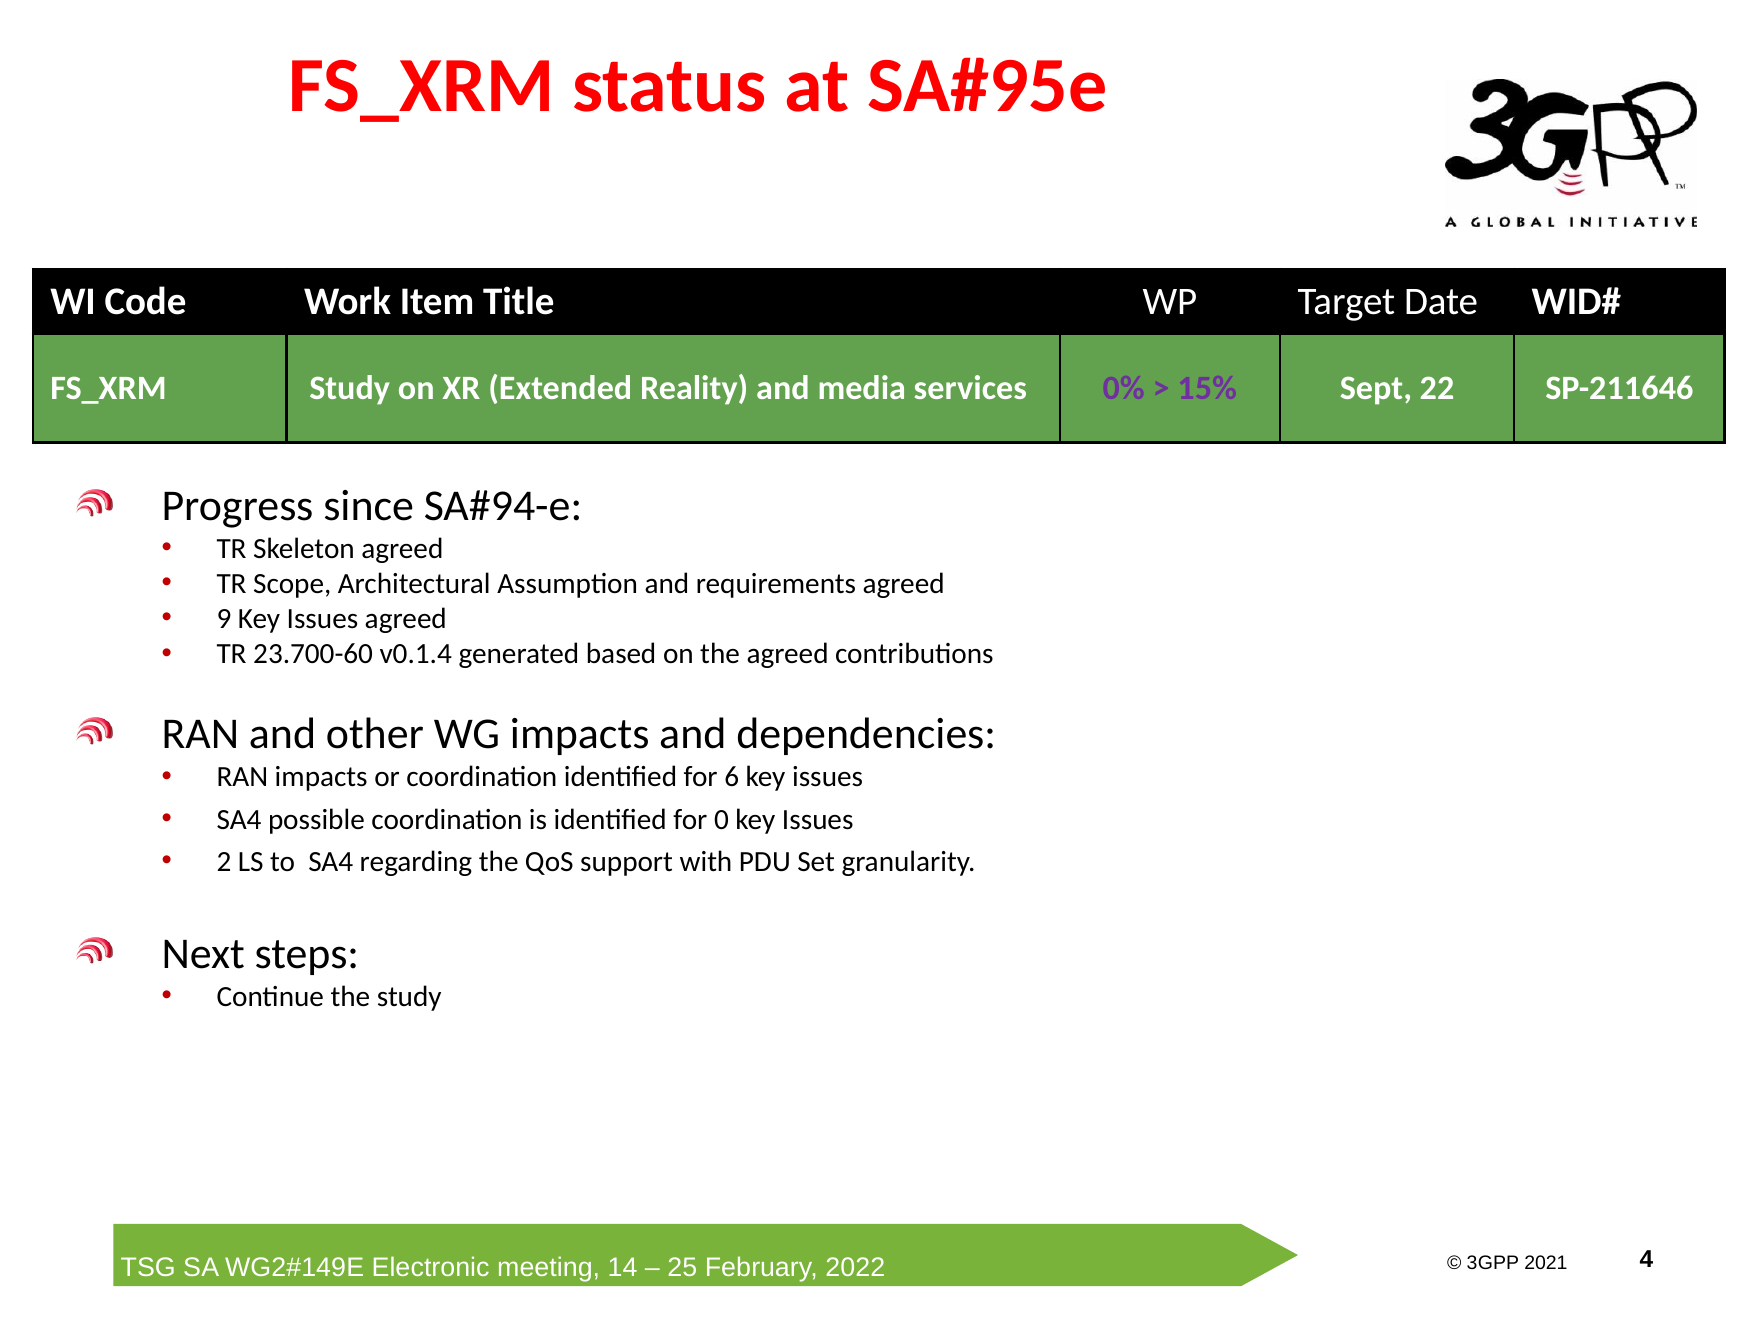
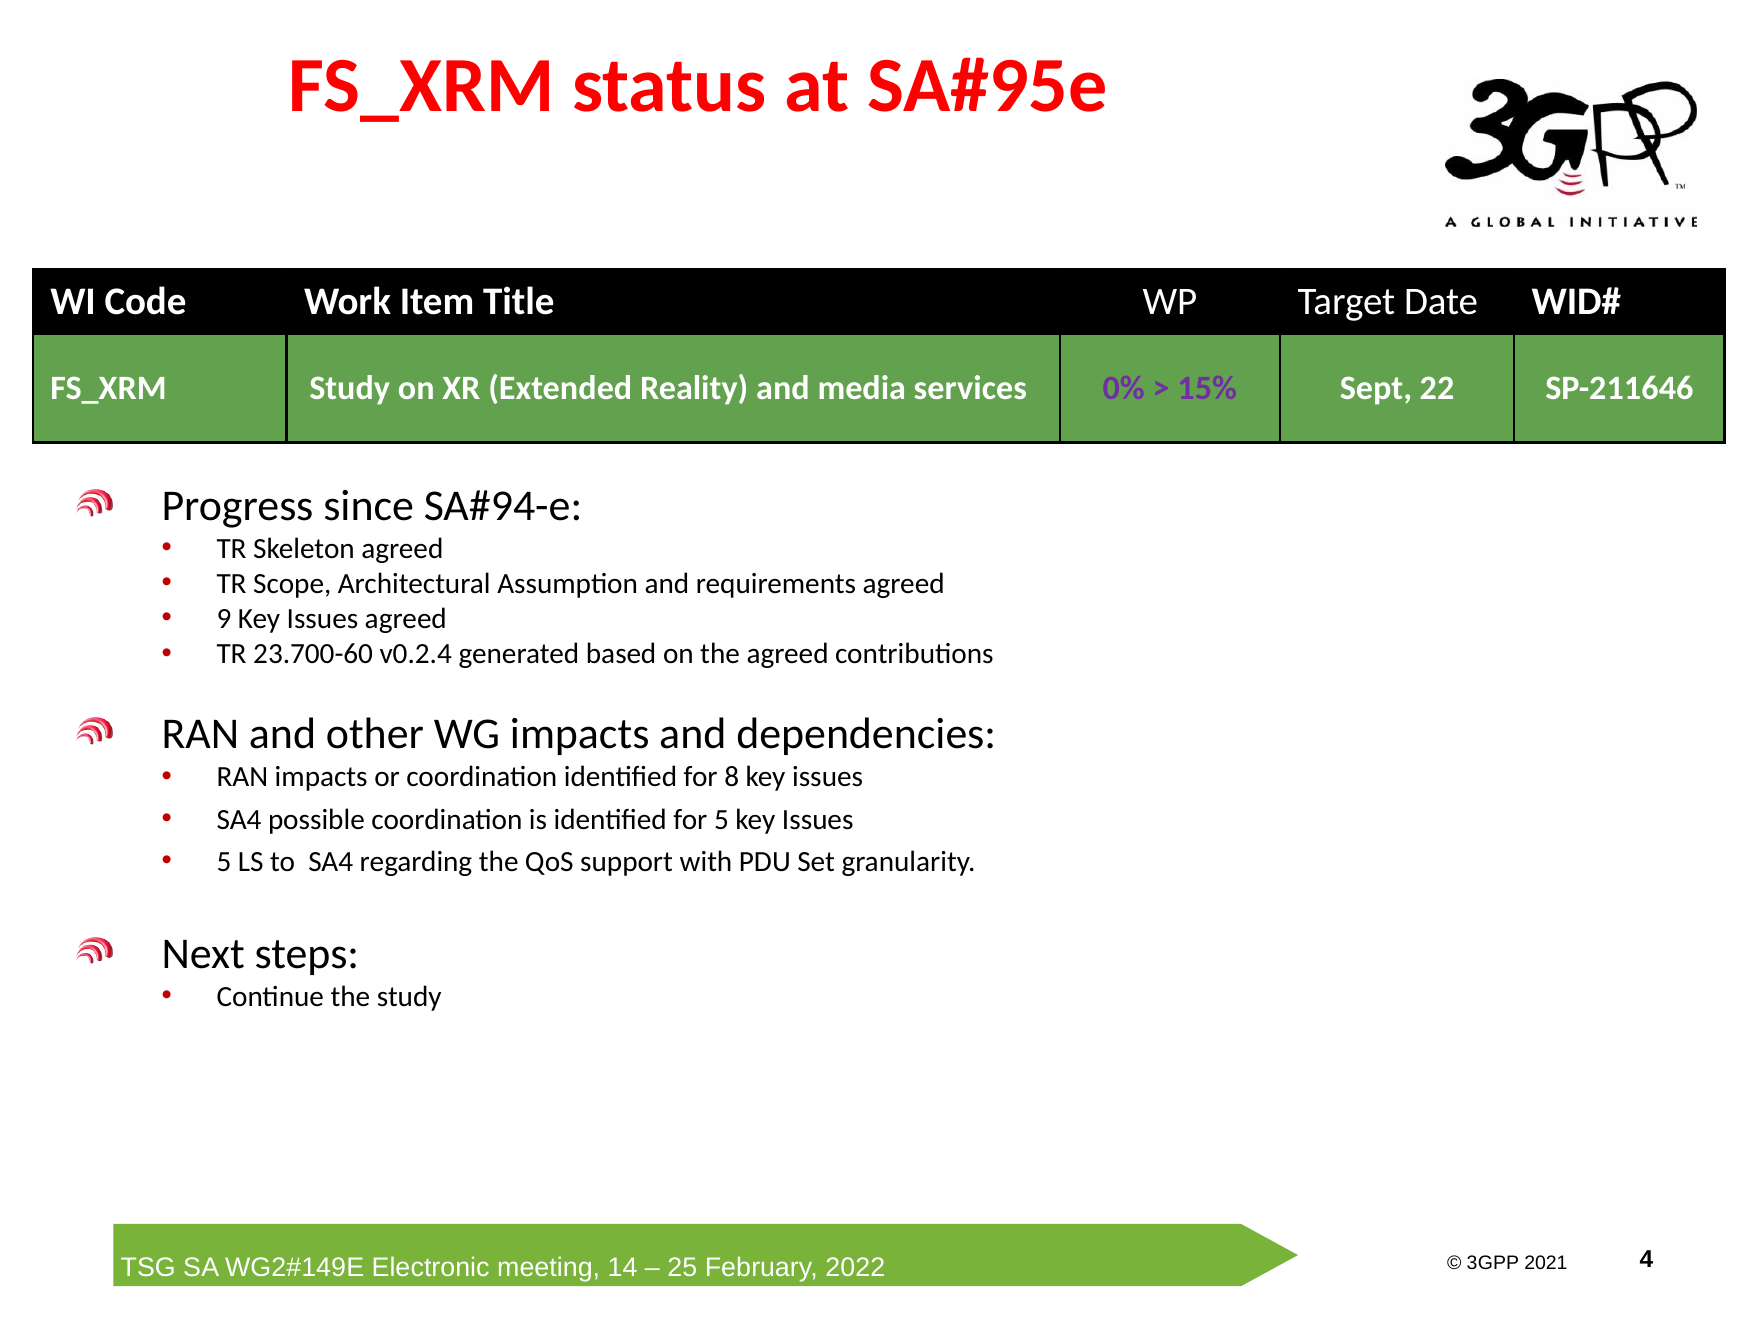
v0.1.4: v0.1.4 -> v0.2.4 (416, 654)
6: 6 -> 8 (732, 777)
for 0: 0 -> 5 (721, 819)
2: 2 -> 5 (224, 862)
